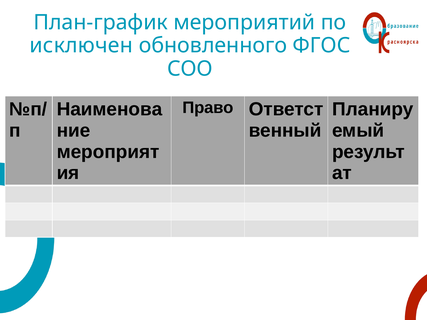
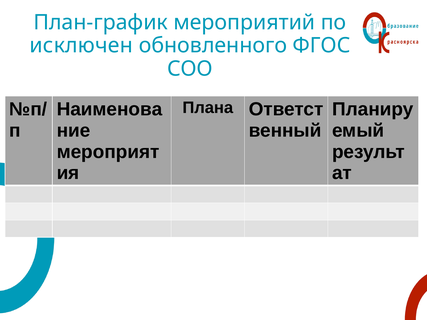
Право: Право -> Плана (208, 108)
